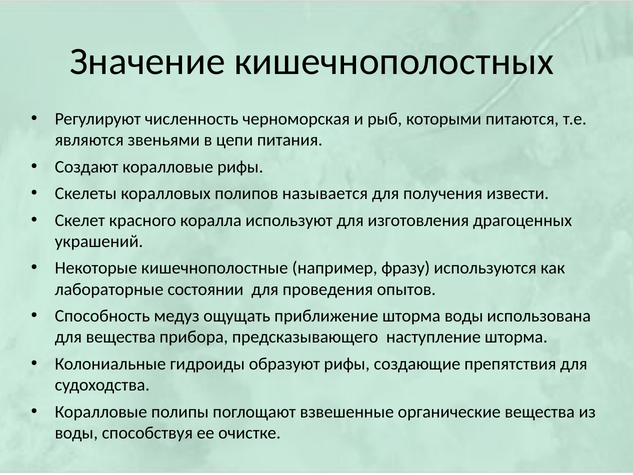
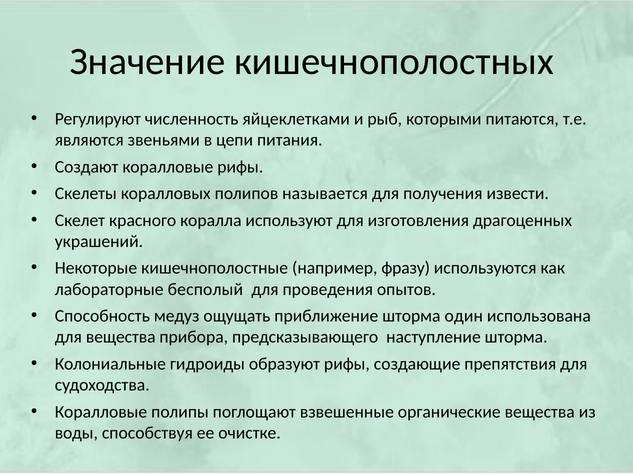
черноморская: черноморская -> яйцеклетками (296, 119)
состоянии: состоянии -> бесполый (205, 289)
шторма воды: воды -> один (464, 316)
